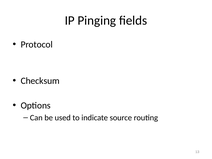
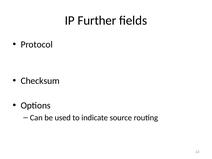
Pinging: Pinging -> Further (97, 21)
